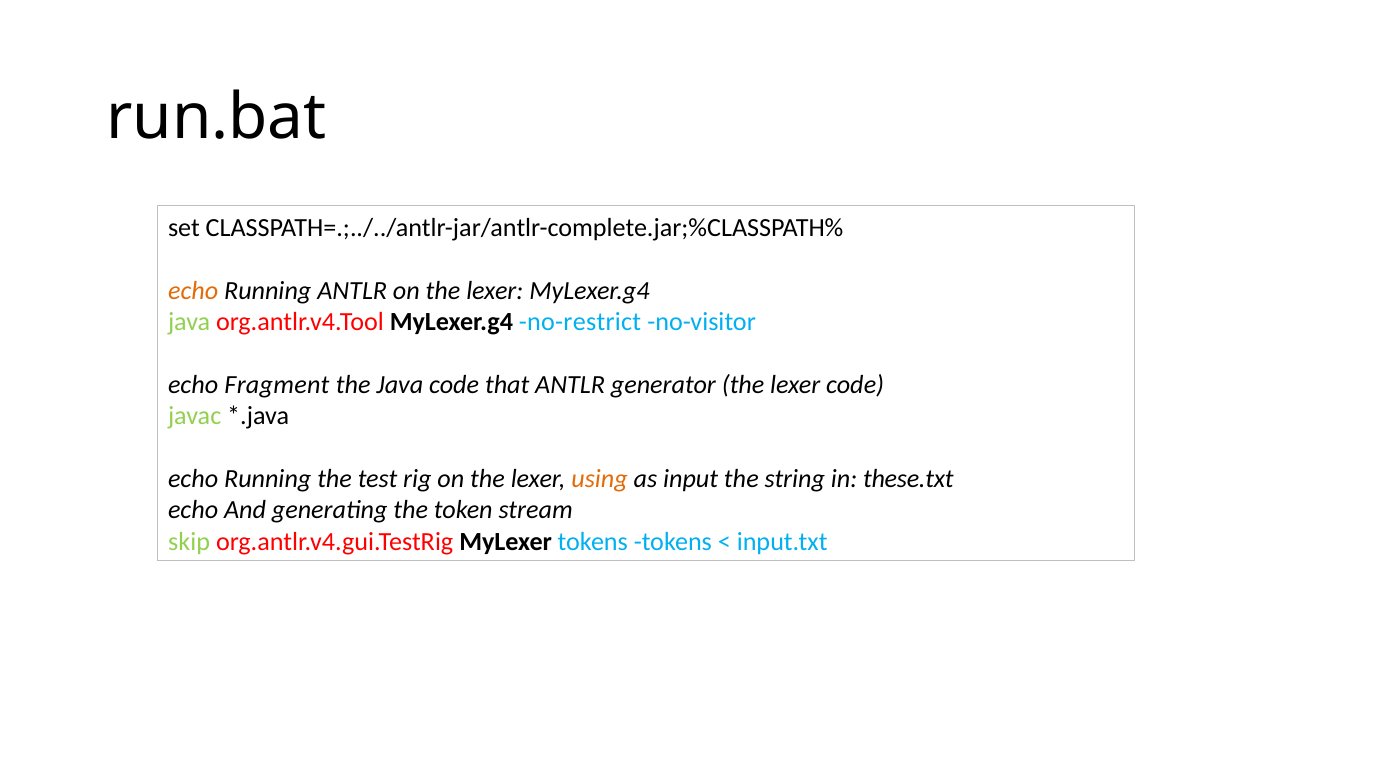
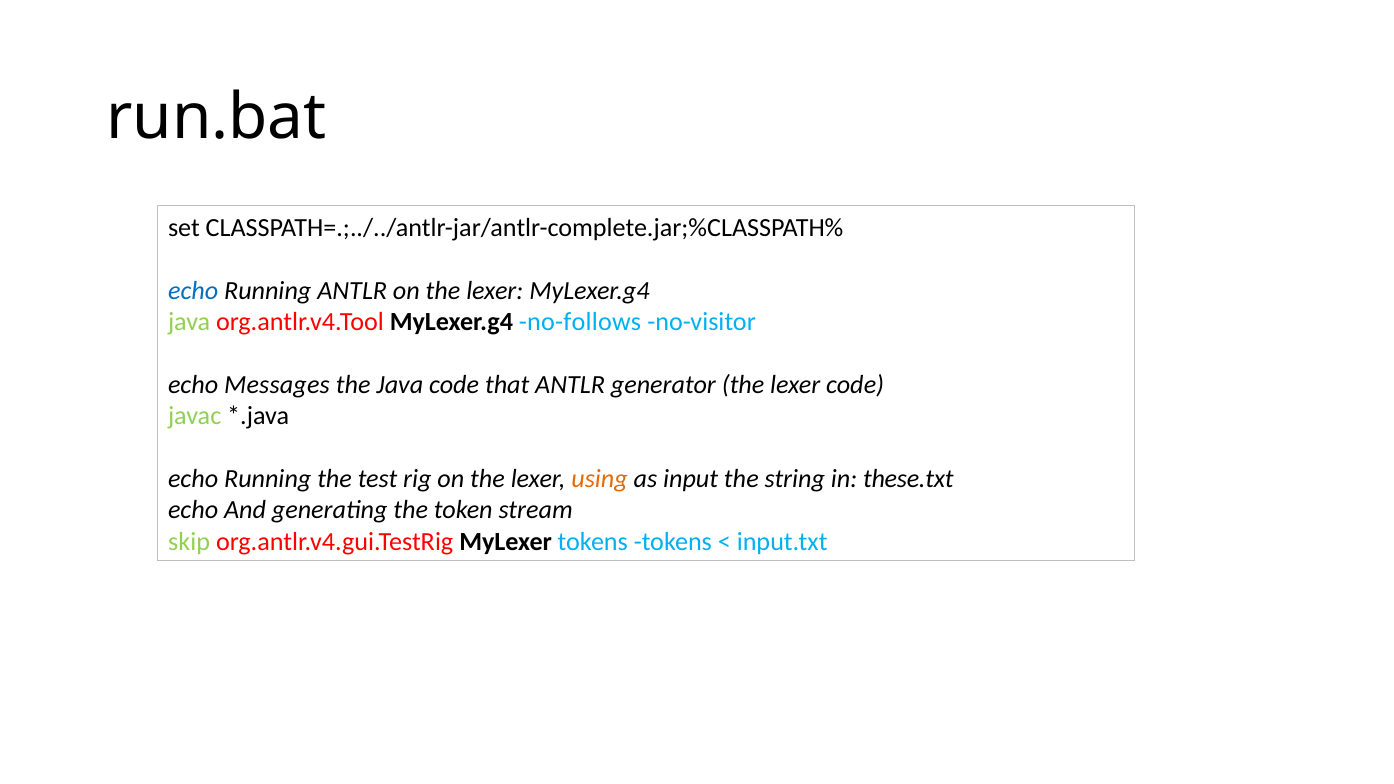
echo colour: orange -> blue (193, 291)
no-restrict: no-restrict -> no-follows (580, 322)
Fragment: Fragment -> Messages (277, 385)
